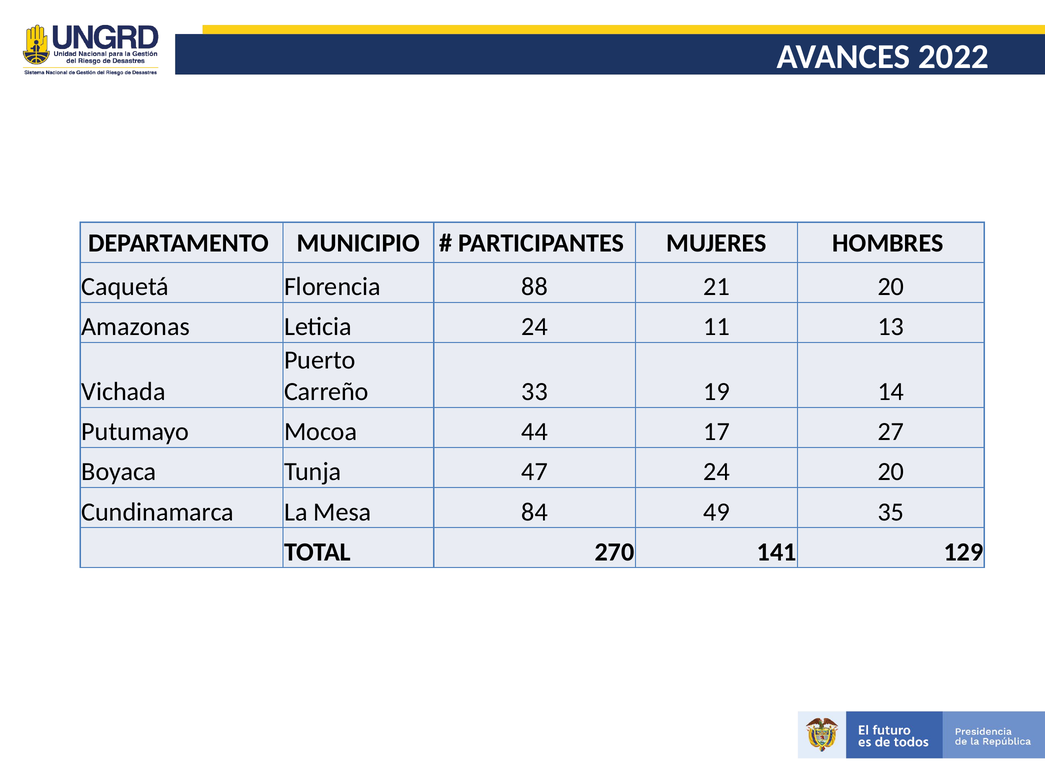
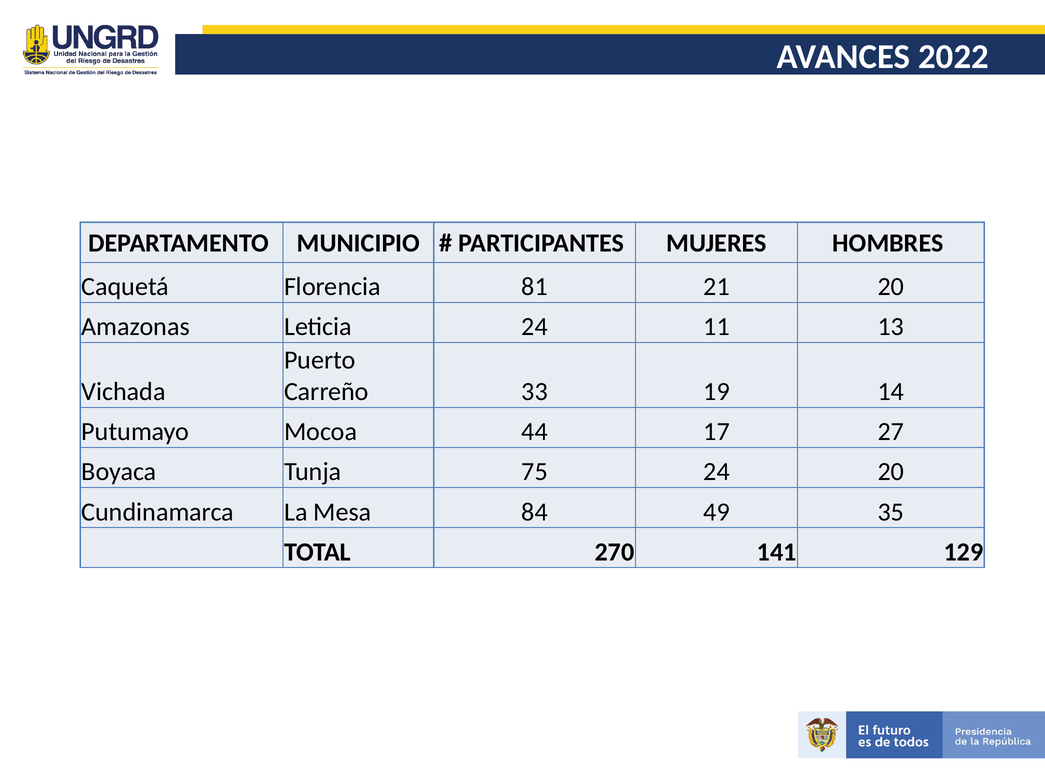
88: 88 -> 81 (535, 287)
47: 47 -> 75 (535, 472)
